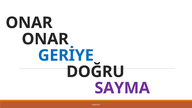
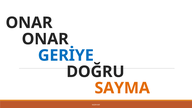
SAYMA colour: purple -> orange (122, 88)
